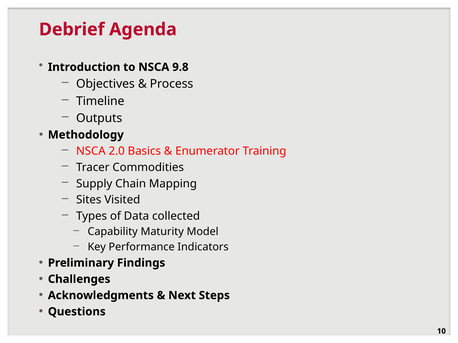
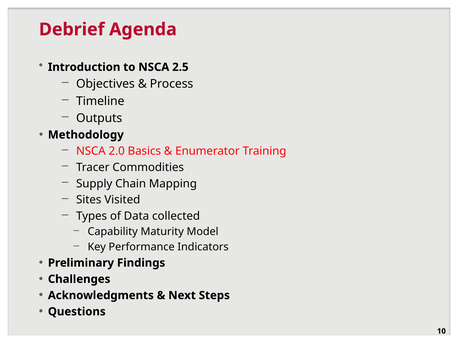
9.8: 9.8 -> 2.5 (180, 67)
